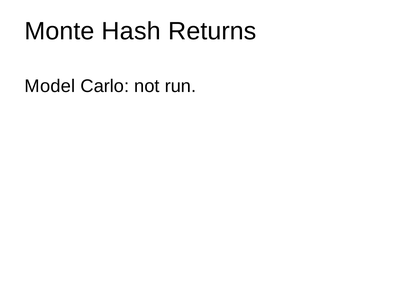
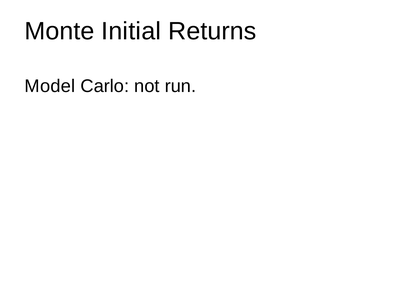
Hash: Hash -> Initial (131, 31)
